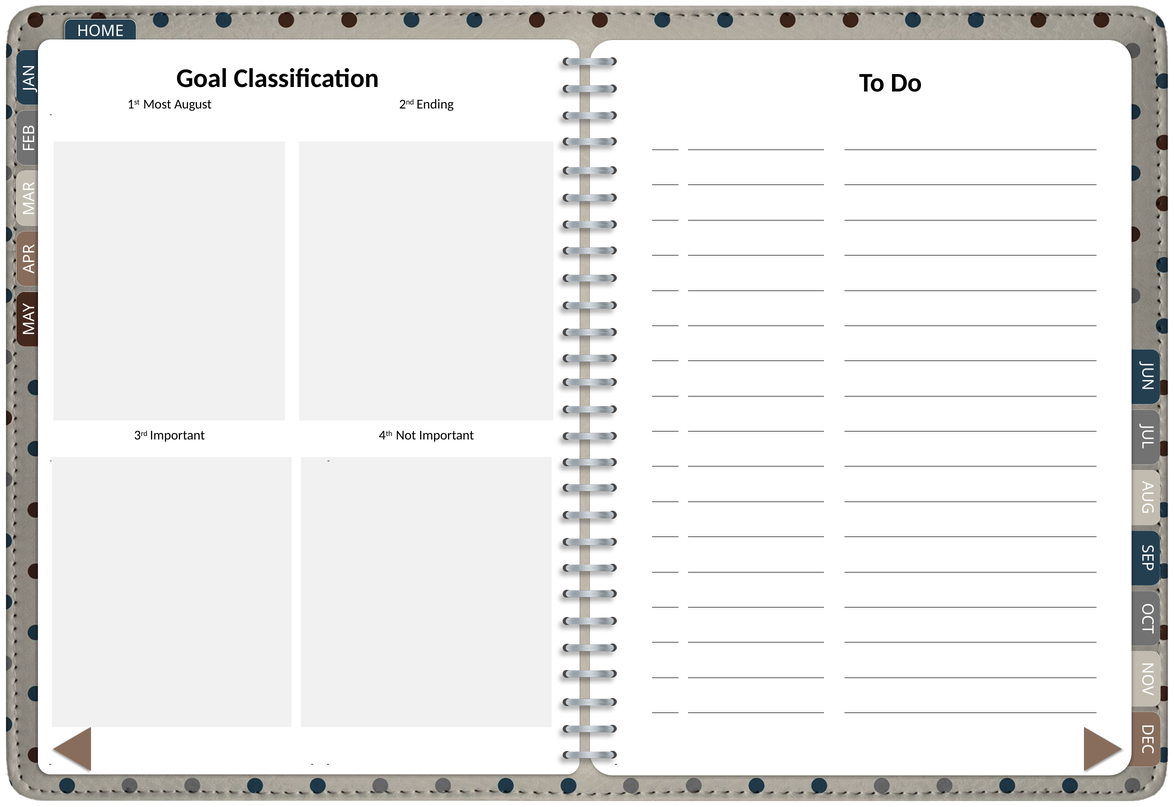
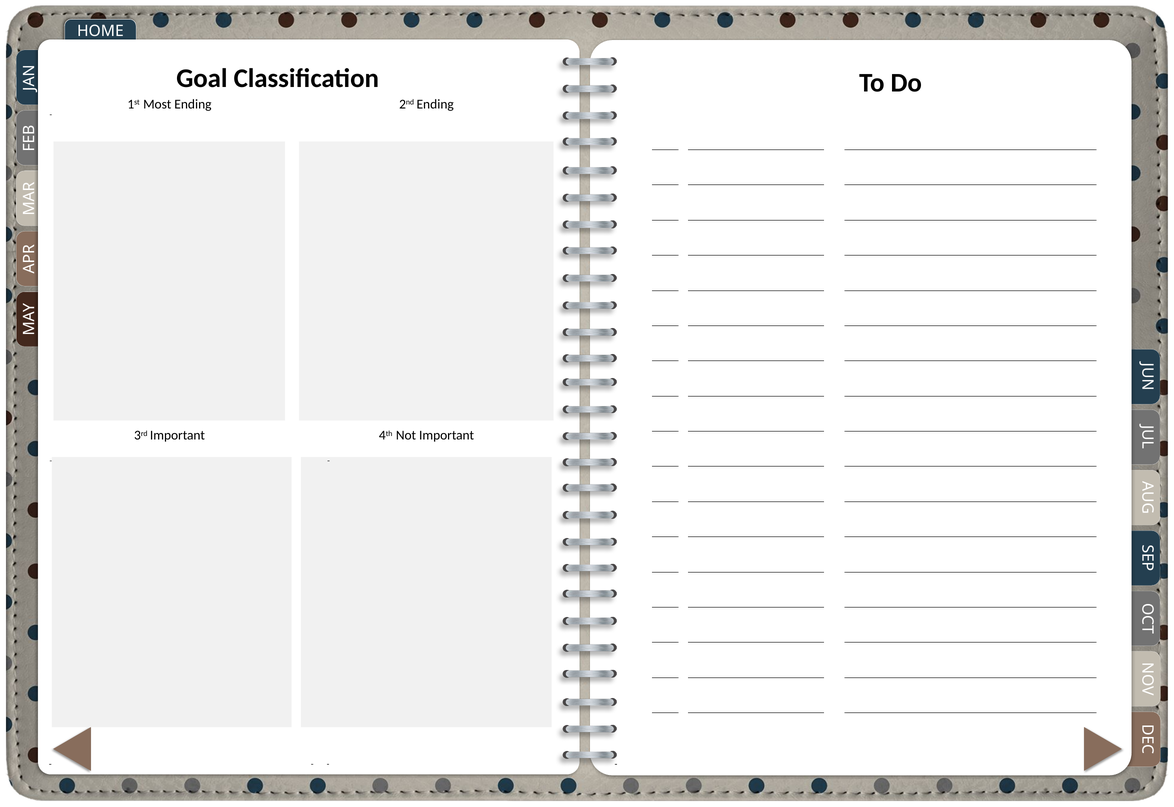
Most August: August -> Ending (193, 104)
